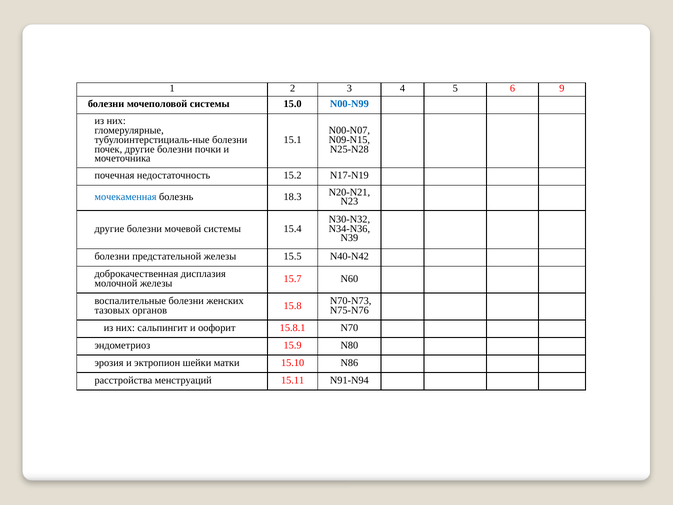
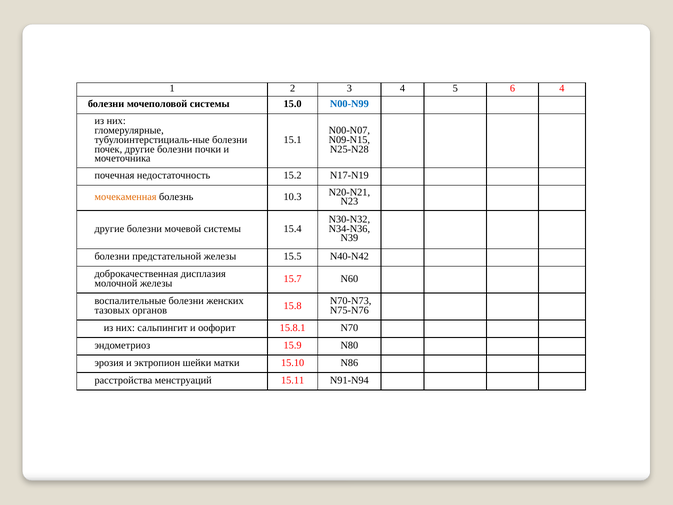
6 9: 9 -> 4 (562, 89)
мочекаменная colour: blue -> orange (126, 197)
18.3: 18.3 -> 10.3 (293, 197)
